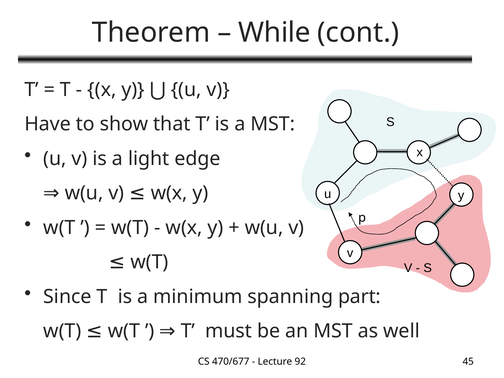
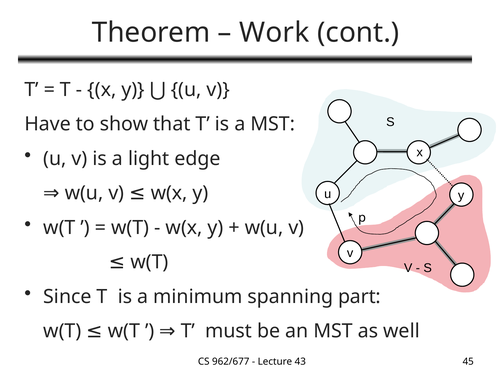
While: While -> Work (274, 32)
470/677: 470/677 -> 962/677 (231, 362)
92: 92 -> 43 (300, 362)
